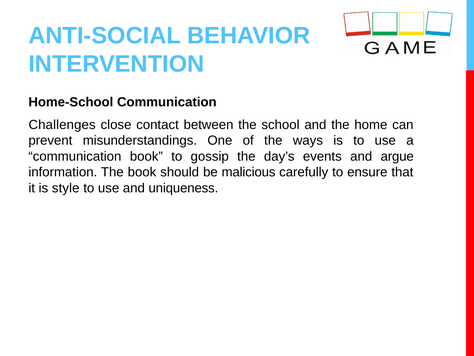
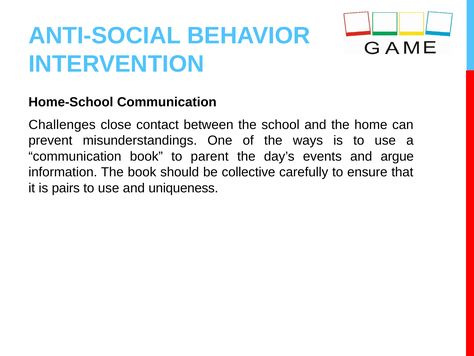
gossip: gossip -> parent (210, 156)
malicious: malicious -> collective (249, 172)
style: style -> pairs (66, 188)
